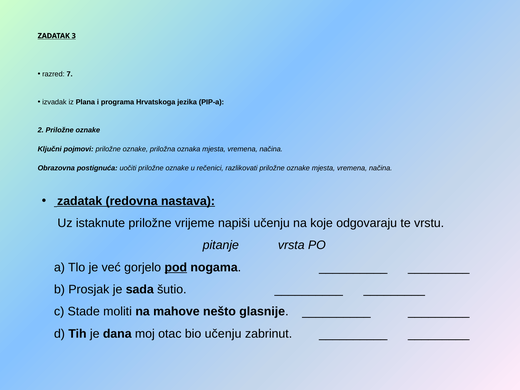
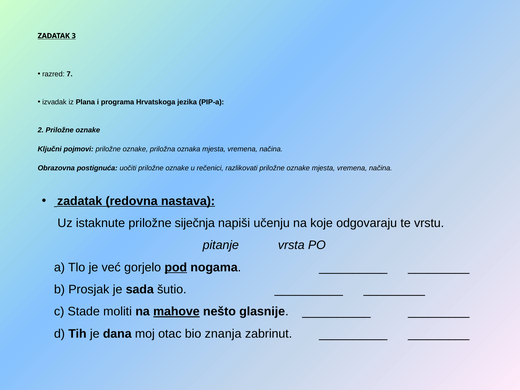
vrijeme: vrijeme -> siječnja (195, 223)
mahove underline: none -> present (176, 312)
bio učenju: učenju -> znanja (223, 334)
